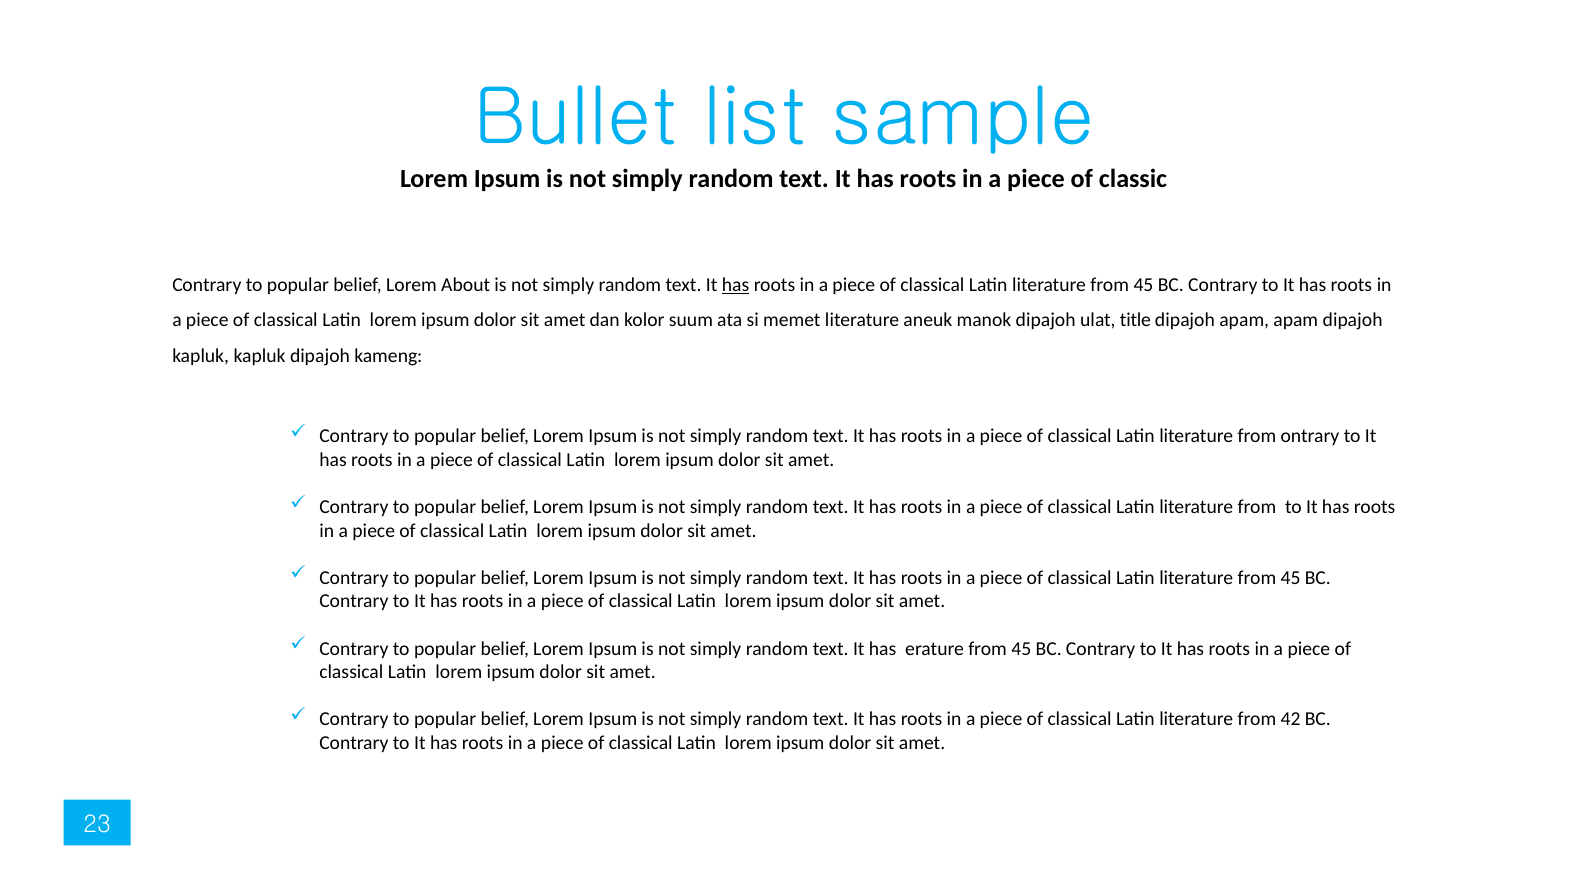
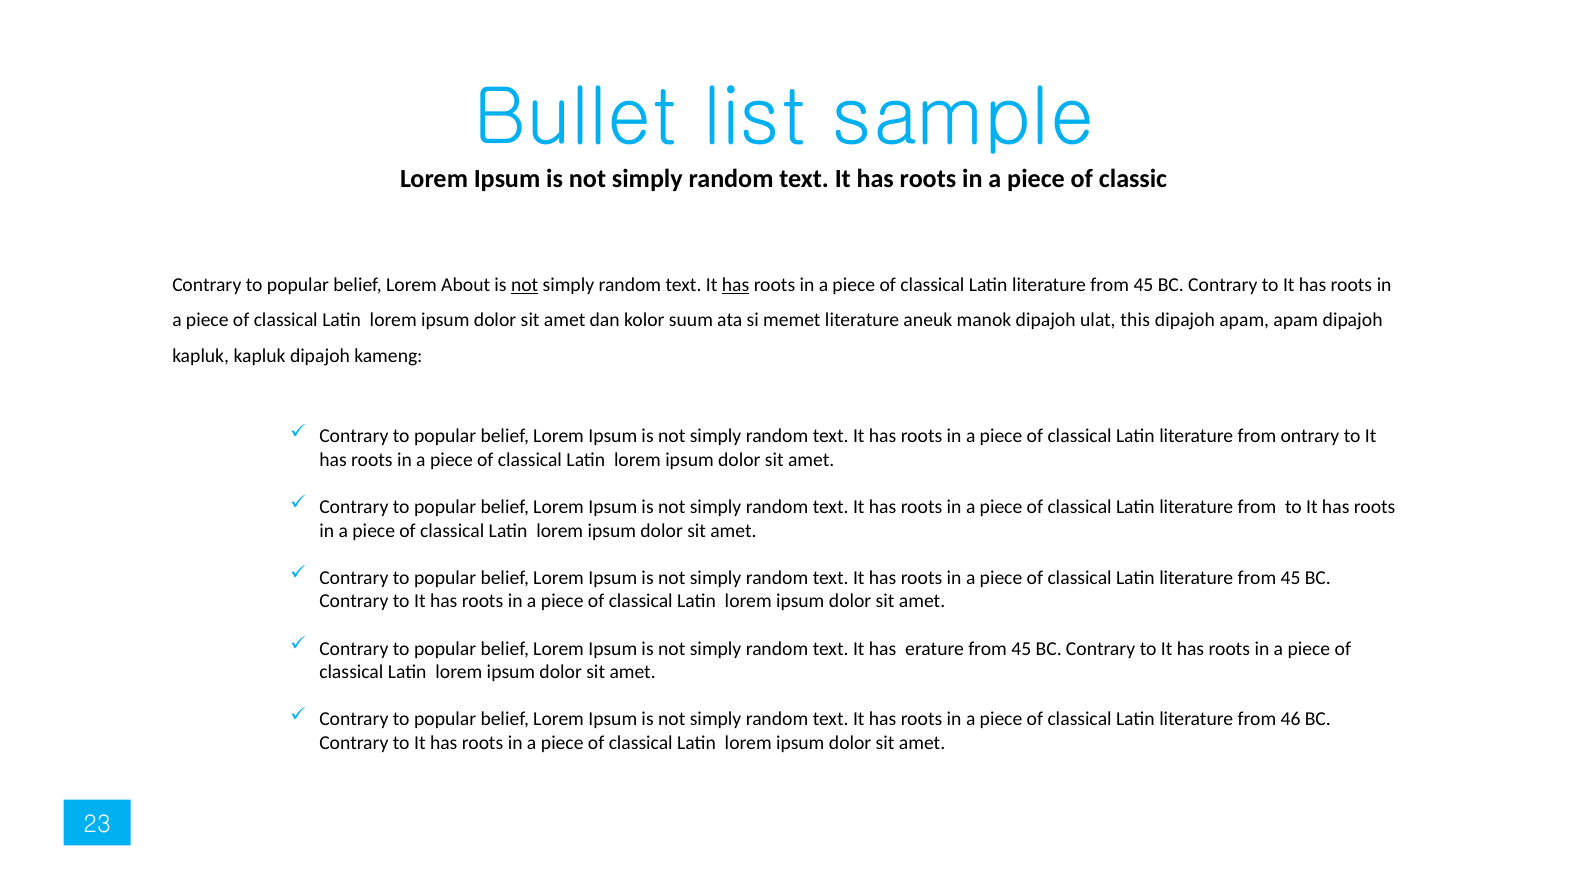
not underline: none -> present (525, 285)
title: title -> this (1135, 320)
42: 42 -> 46 (1291, 719)
